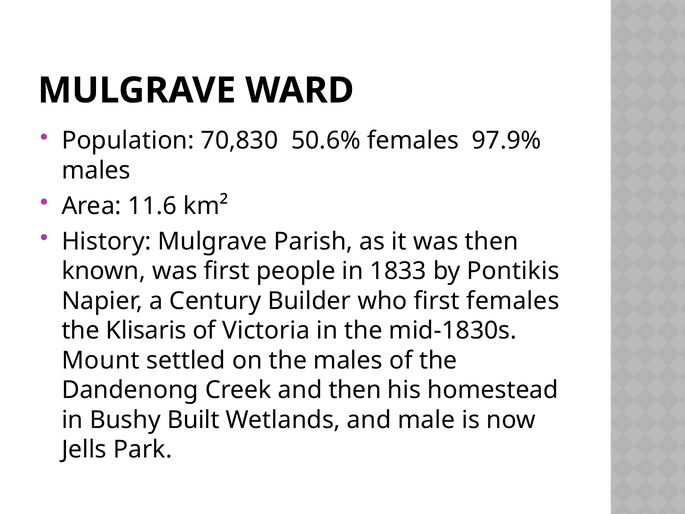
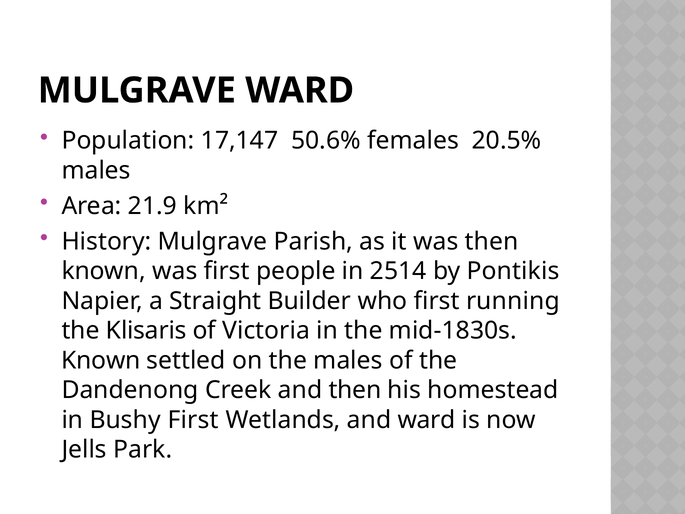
70,830: 70,830 -> 17,147 (240, 141)
97.9%: 97.9% -> 20.5% (507, 141)
11.6: 11.6 -> 21.9 (152, 206)
1833: 1833 -> 2514 (398, 271)
Century: Century -> Straight (215, 301)
first females: females -> running (513, 301)
Mount: Mount -> Known (101, 360)
Bushy Built: Built -> First (193, 420)
and male: male -> ward (427, 420)
